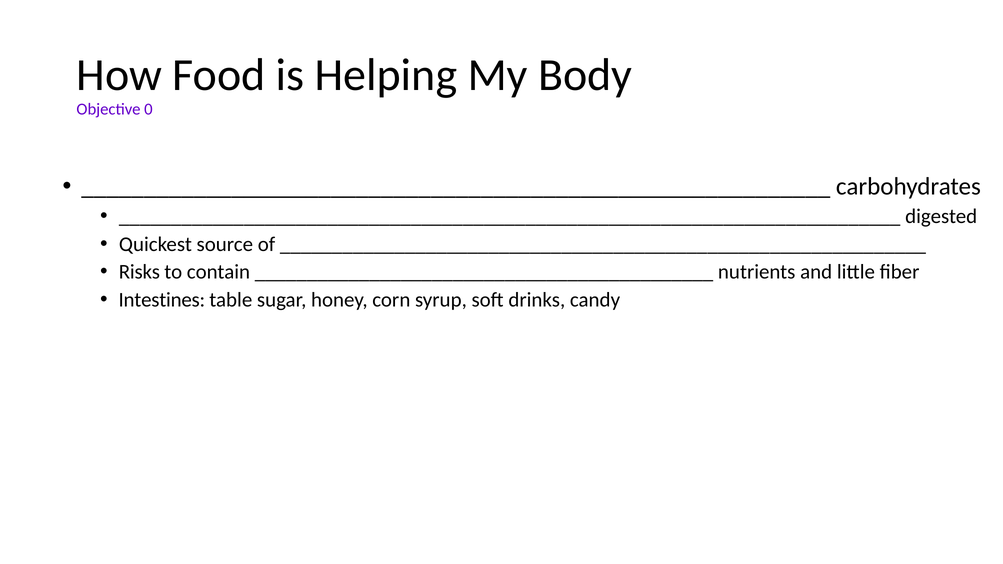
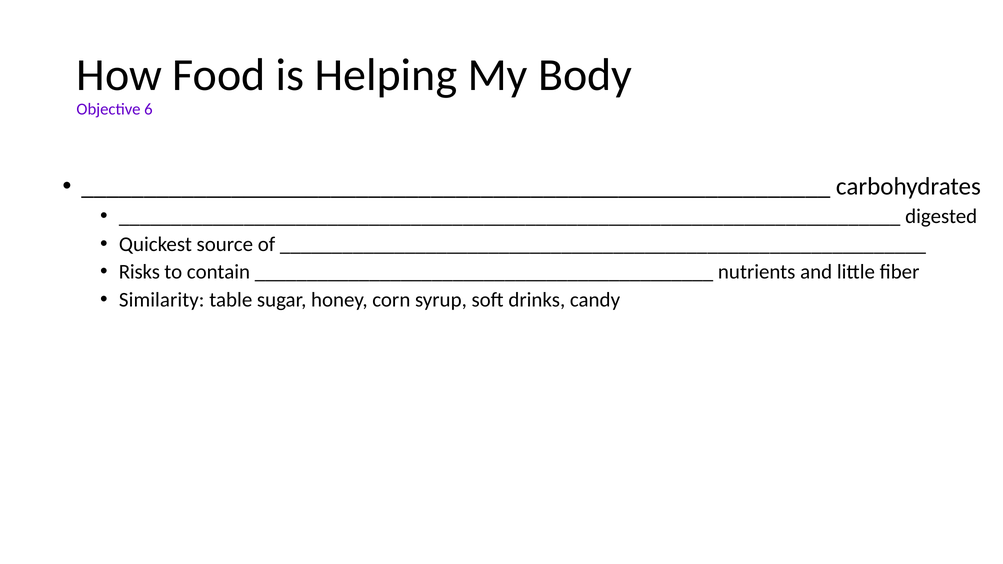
0: 0 -> 6 (148, 109)
Intestines: Intestines -> Similarity (162, 300)
